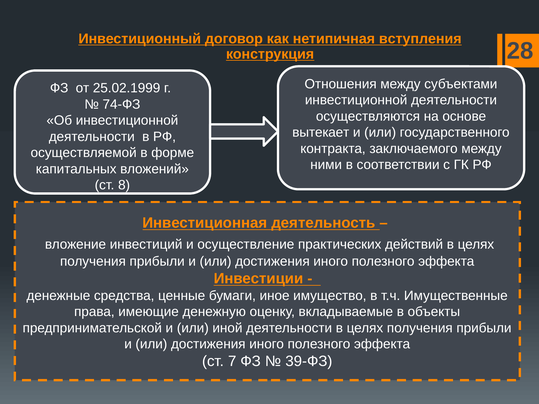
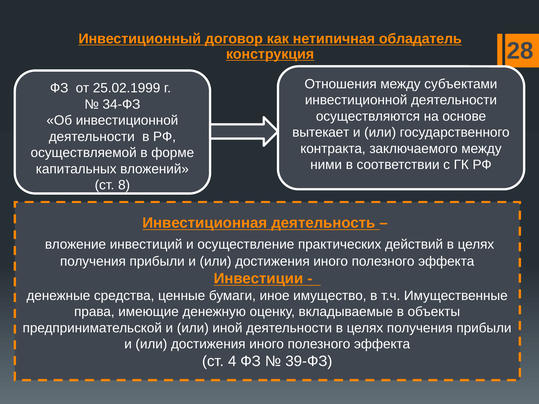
вступления: вступления -> обладатель (420, 39)
74-ФЗ: 74-ФЗ -> 34-ФЗ (121, 104)
7: 7 -> 4 (232, 361)
